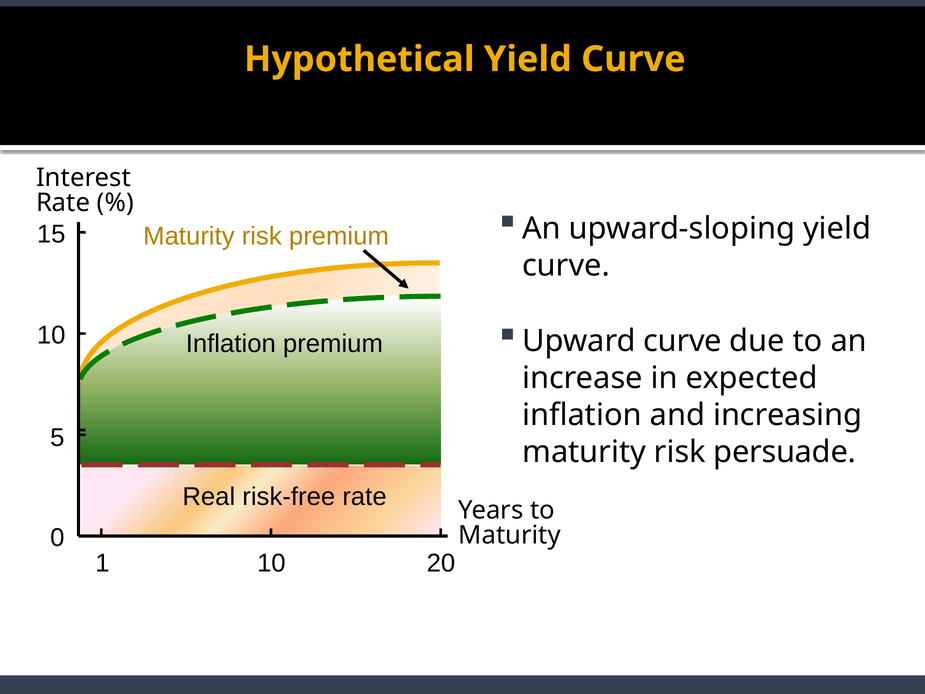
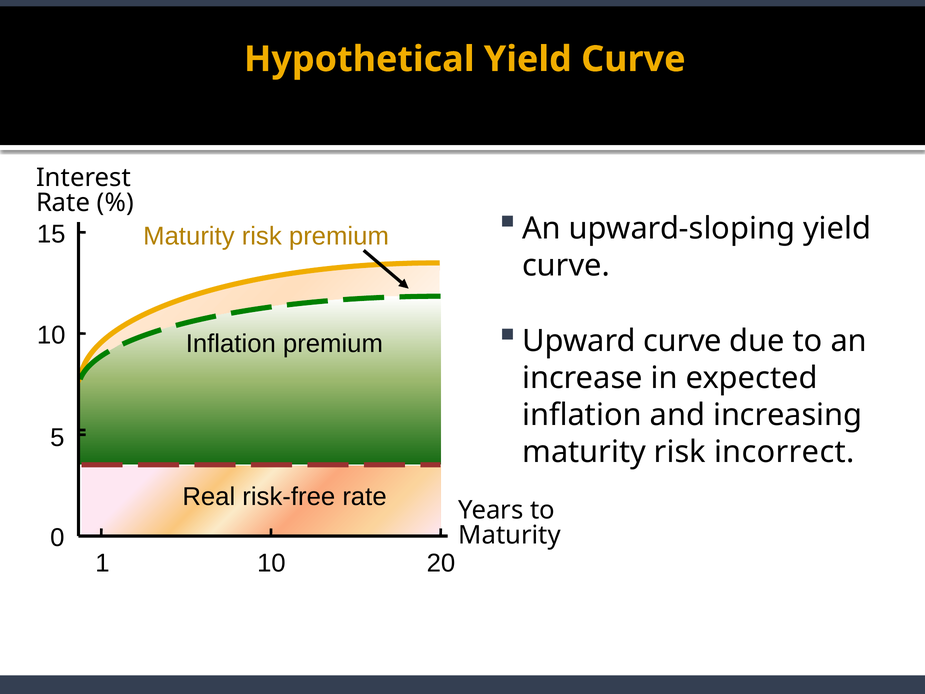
persuade: persuade -> incorrect (784, 452)
